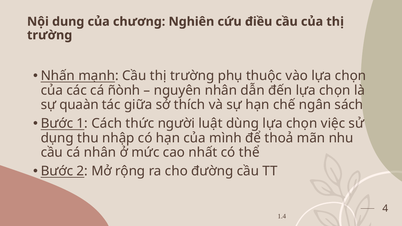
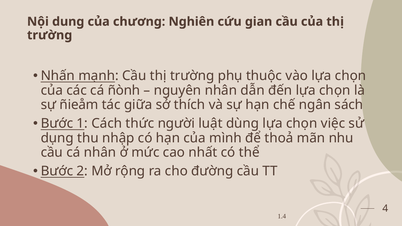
điều: điều -> gian (259, 22)
quaàn: quaàn -> ñieåm (79, 105)
